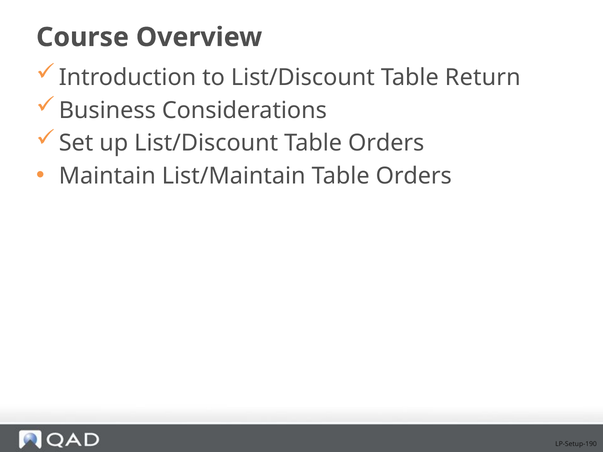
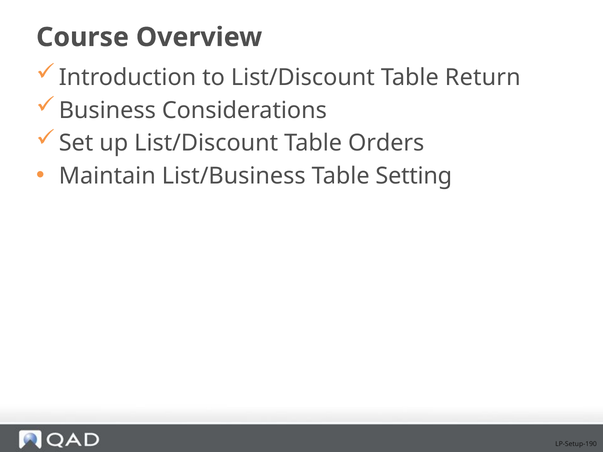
List/Maintain: List/Maintain -> List/Business (234, 176)
Orders: Orders -> Setting (414, 176)
